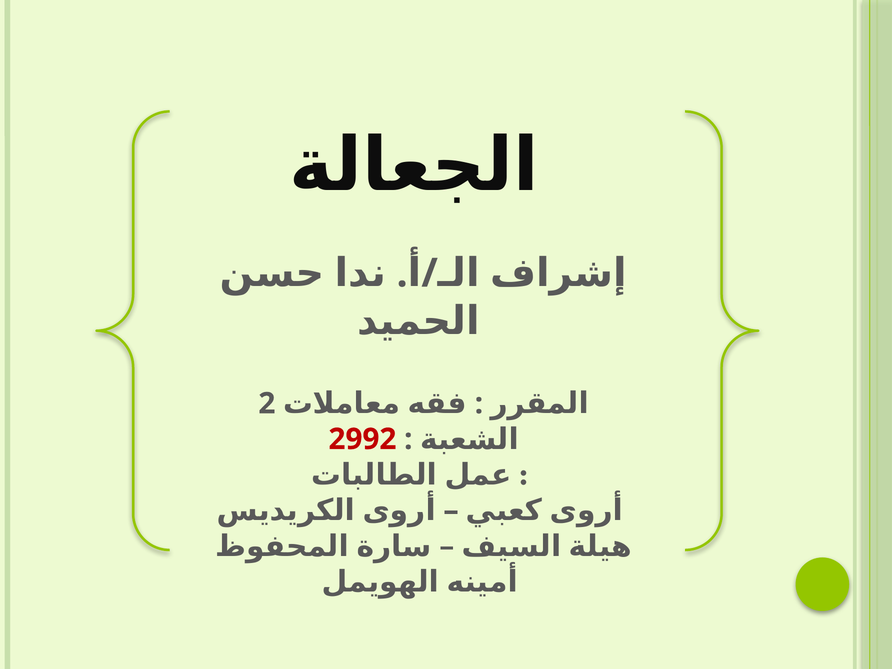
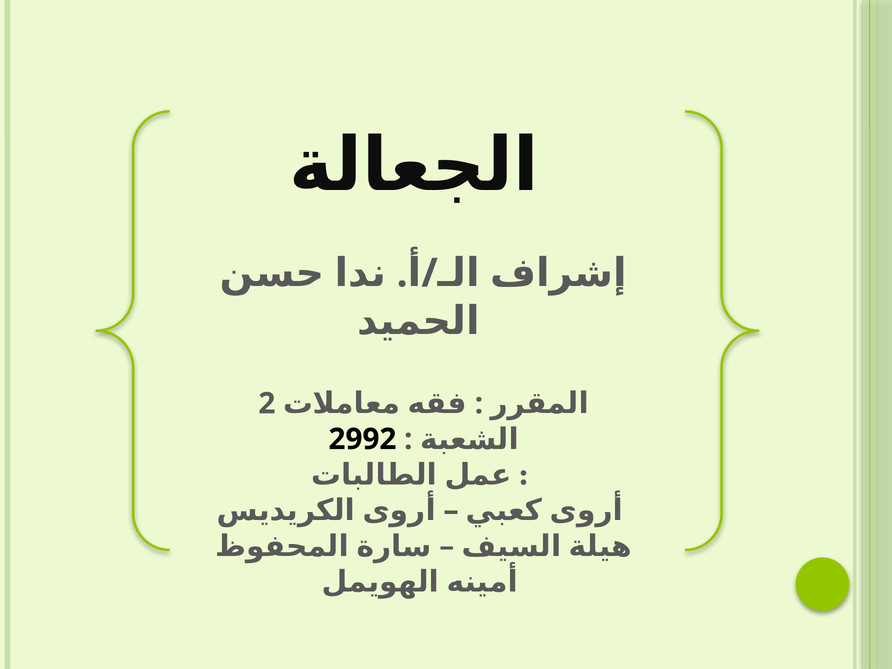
2992 colour: red -> black (362, 439)
